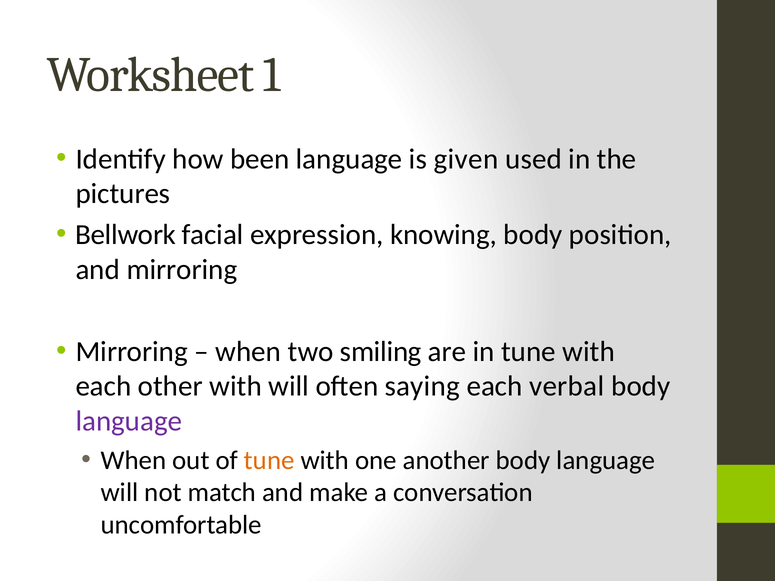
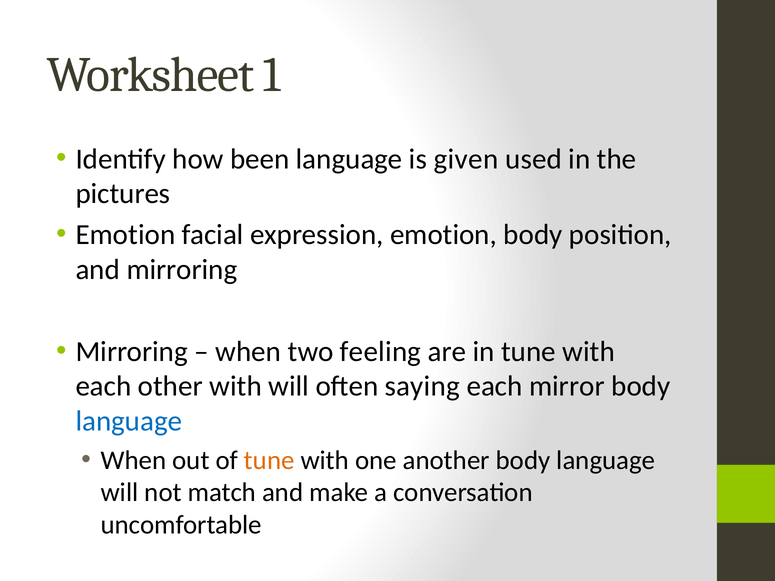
Bellwork: Bellwork -> Emotion (125, 235)
expression knowing: knowing -> emotion (444, 235)
smiling: smiling -> feeling (381, 352)
verbal: verbal -> mirror (567, 387)
language colour: purple -> blue (129, 421)
